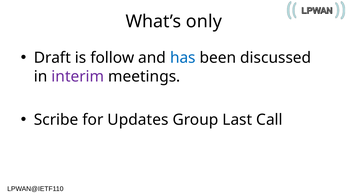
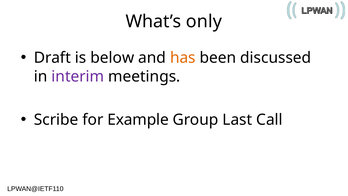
follow: follow -> below (112, 58)
has colour: blue -> orange (183, 58)
Updates: Updates -> Example (138, 120)
